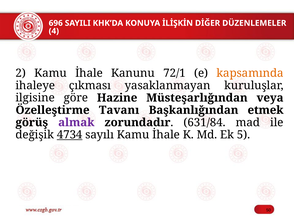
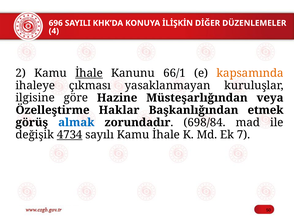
İhale underline: none -> present (89, 73)
72/1: 72/1 -> 66/1 (174, 73)
Tavanı: Tavanı -> Haklar (119, 110)
almak colour: purple -> blue (76, 123)
631/84: 631/84 -> 698/84 (205, 123)
5: 5 -> 7 (244, 135)
